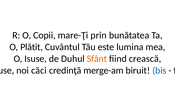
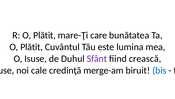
R O Copii: Copii -> Plătit (44, 35)
prin: prin -> care (99, 35)
Sfânt colour: orange -> purple (97, 58)
căci: căci -> cale (39, 70)
